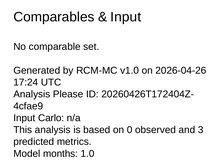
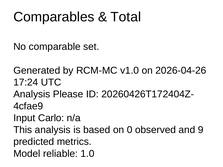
Input: Input -> Total (126, 17)
3: 3 -> 9 (201, 130)
months: months -> reliable (60, 154)
